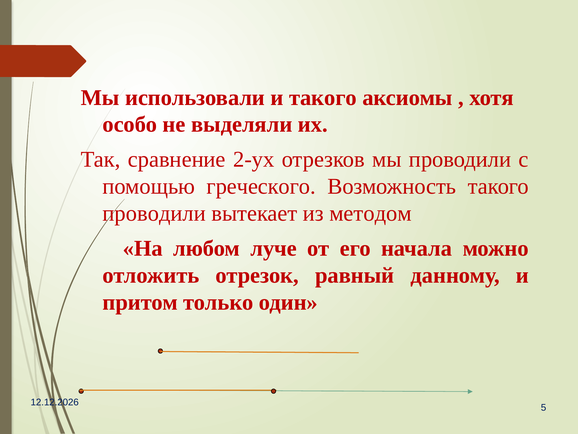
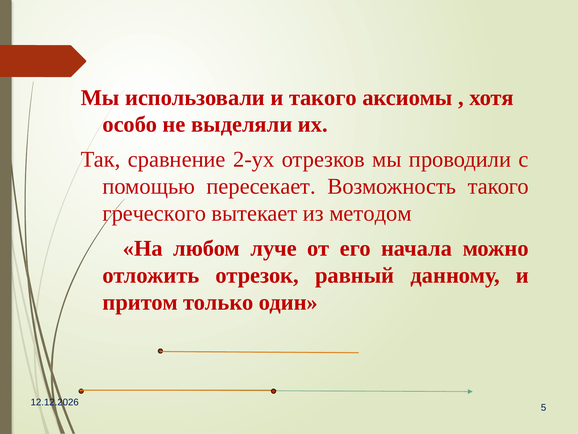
греческого: греческого -> пересекает (261, 186)
проводили: проводили -> греческого (154, 213)
